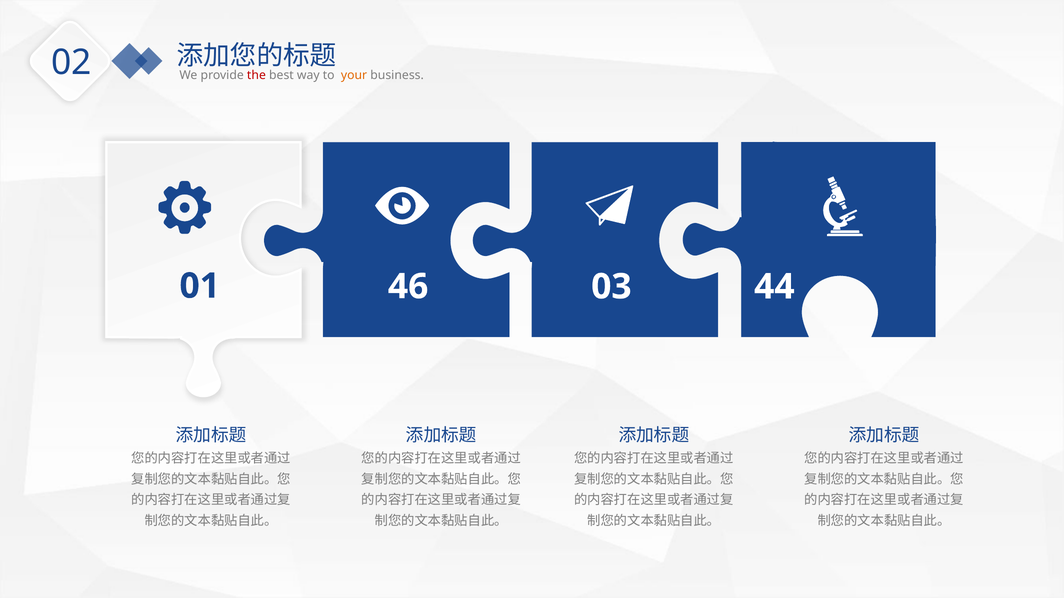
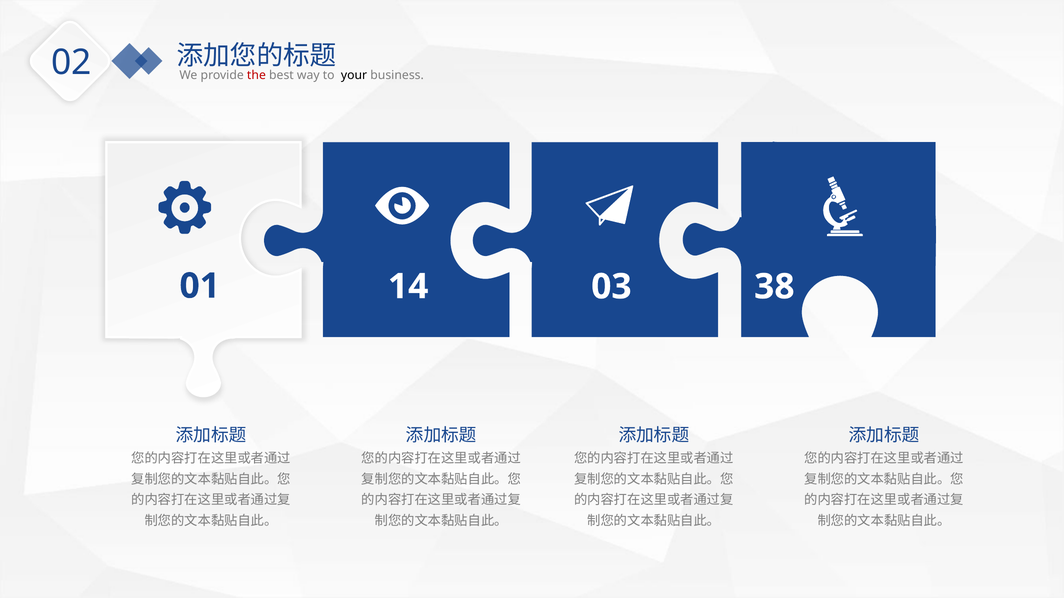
your colour: orange -> black (354, 75)
46: 46 -> 14 (408, 287)
44: 44 -> 38 (774, 287)
